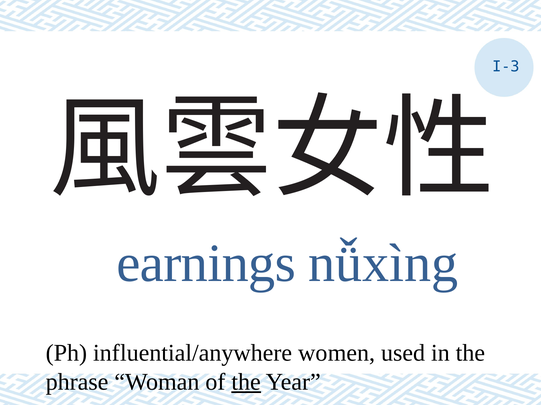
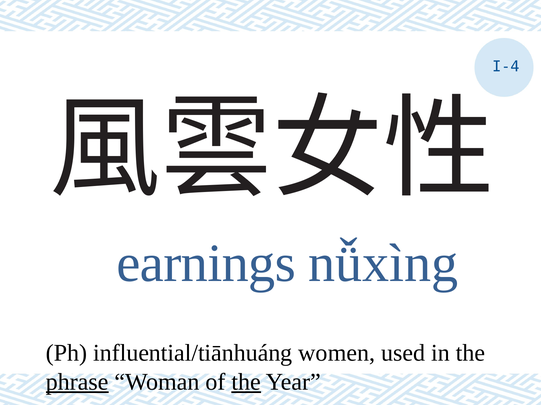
I-3: I-3 -> I-4 (506, 67)
influential/anywhere: influential/anywhere -> influential/tiānhuáng (193, 354)
phrase underline: none -> present (77, 383)
